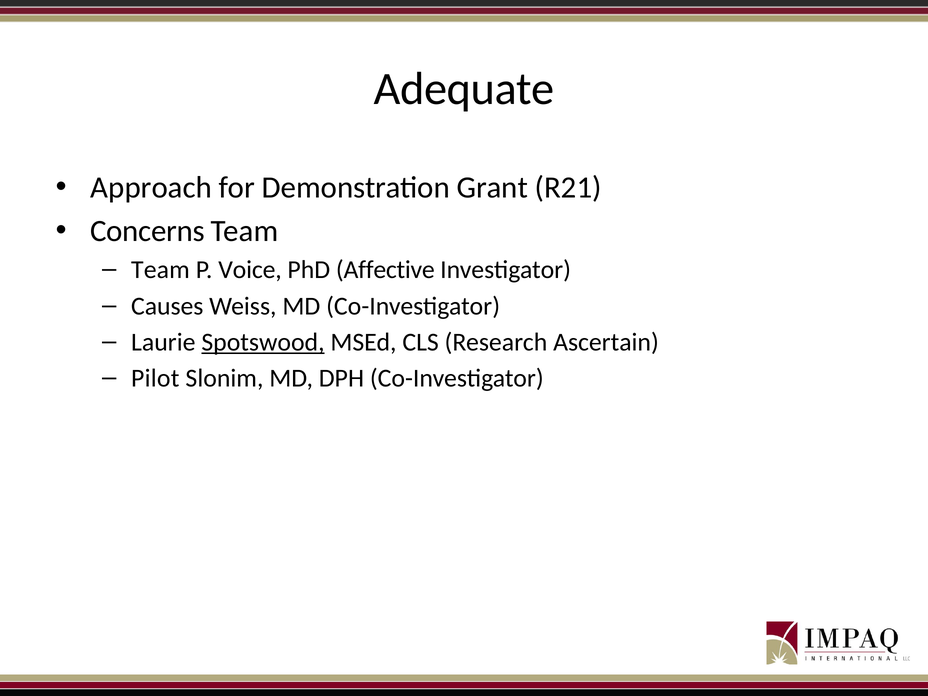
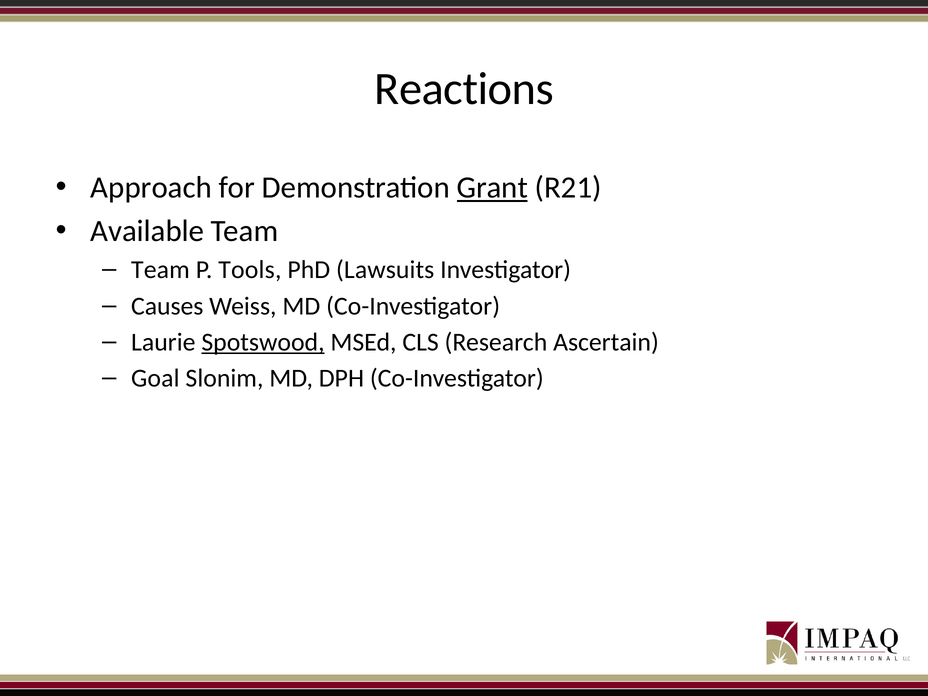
Adequate: Adequate -> Reactions (464, 89)
Grant underline: none -> present (492, 188)
Concerns: Concerns -> Available (147, 231)
Voice: Voice -> Tools (250, 270)
Affective: Affective -> Lawsuits (385, 270)
Pilot: Pilot -> Goal (155, 378)
